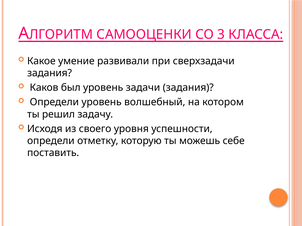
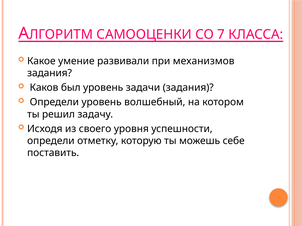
3: 3 -> 7 (221, 35)
сверхзадачи: сверхзадачи -> механизмов (204, 61)
